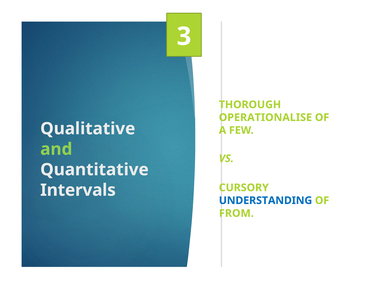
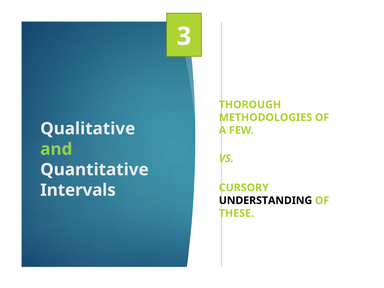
OPERATIONALISE: OPERATIONALISE -> METHODOLOGIES (265, 117)
UNDERSTANDING colour: blue -> black (266, 200)
FROM: FROM -> THESE (236, 213)
